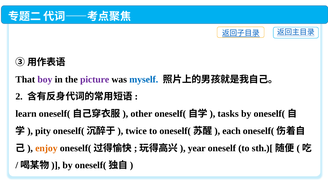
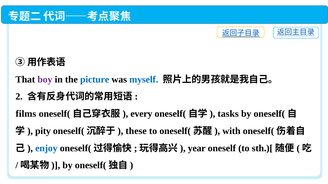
picture colour: purple -> blue (95, 80)
learn: learn -> films (26, 114)
other: other -> every (141, 114)
twice: twice -> these (136, 131)
each: each -> with (231, 131)
enjoy colour: orange -> blue (46, 149)
